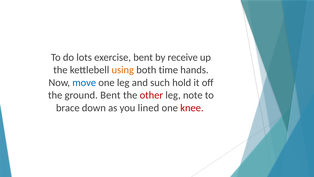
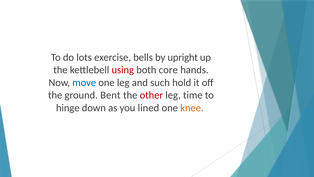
exercise bent: bent -> bells (143, 57)
receive: receive -> upright (183, 57)
using colour: orange -> red (123, 70)
time: time -> core (168, 70)
note: note -> time (193, 95)
brace: brace -> hinge (68, 108)
knee colour: red -> orange (192, 108)
